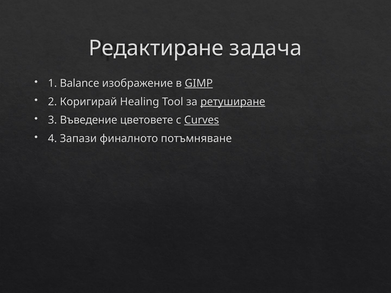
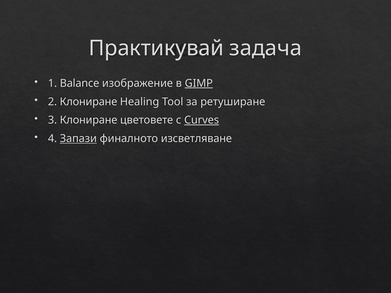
Редактиране: Редактиране -> Практикувай (156, 48)
2 Коригирай: Коригирай -> Клониране (88, 102)
ретуширане underline: present -> none (233, 102)
3 Въведение: Въведение -> Клониране (89, 120)
Запази underline: none -> present (78, 139)
потъмняване: потъмняване -> изсветляване (196, 139)
